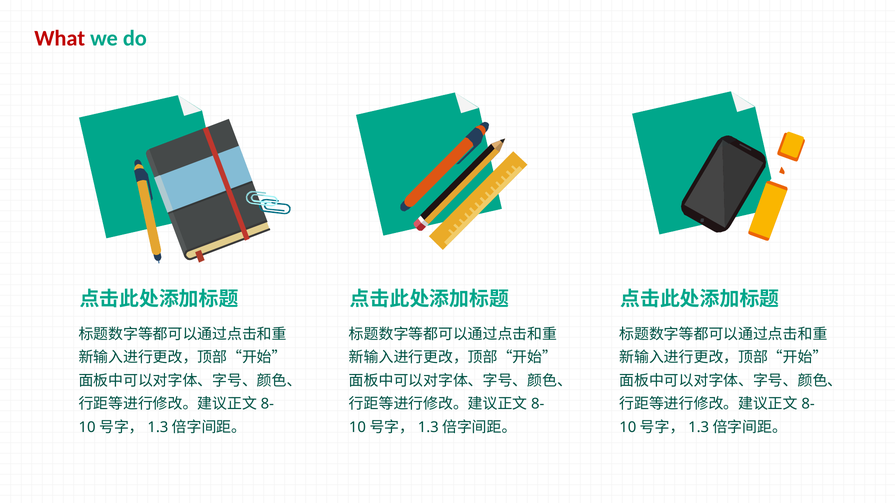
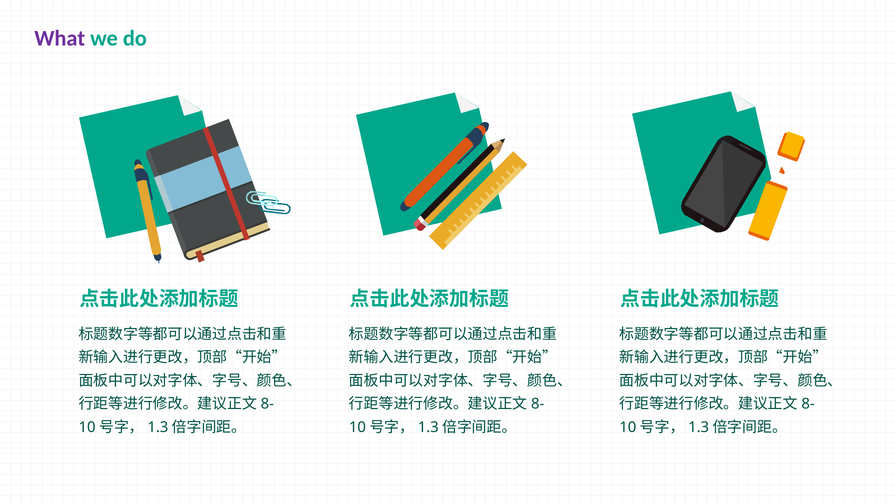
What colour: red -> purple (60, 38)
